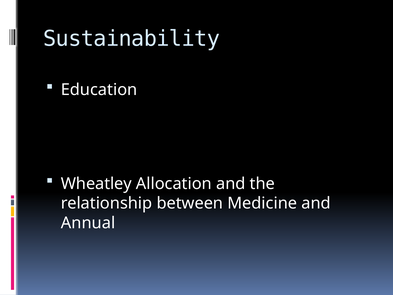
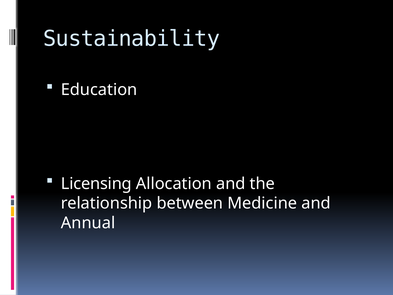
Wheatley: Wheatley -> Licensing (96, 183)
